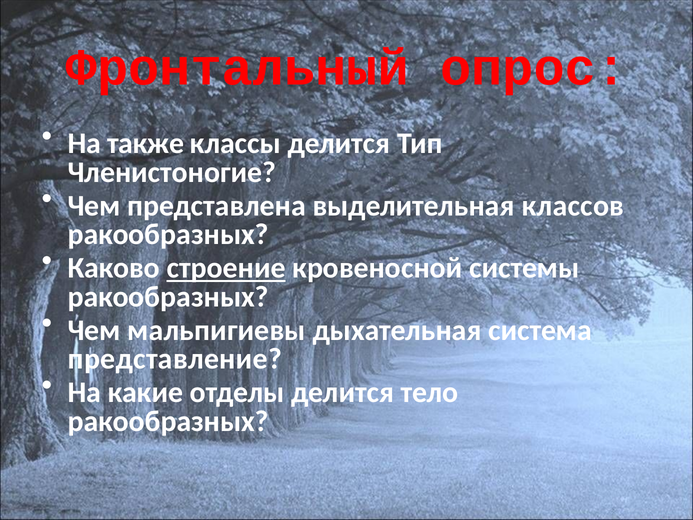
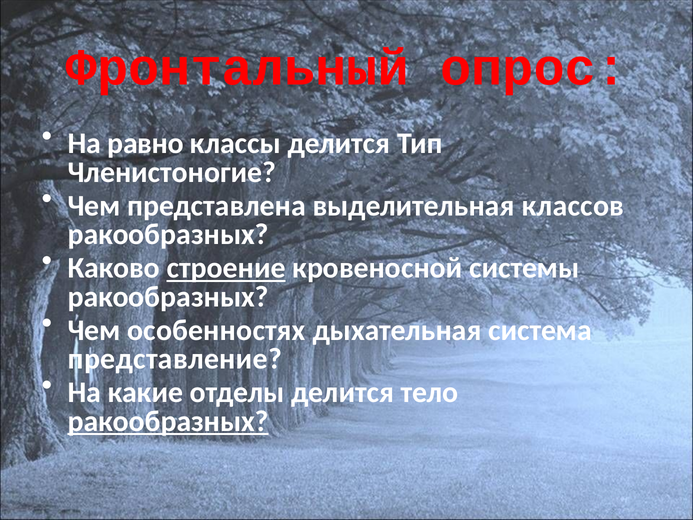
также: также -> равно (146, 144)
мальпигиевы: мальпигиевы -> особенностях (216, 330)
ракообразных underline: none -> present (168, 421)
